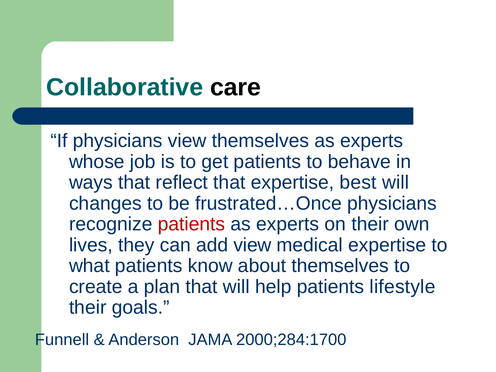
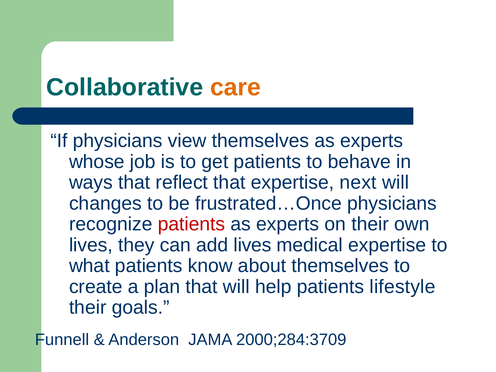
care colour: black -> orange (236, 87)
best: best -> next (358, 183)
add view: view -> lives (252, 245)
2000;284:1700: 2000;284:1700 -> 2000;284:3709 (291, 340)
